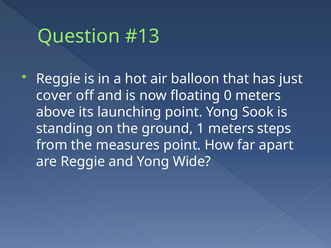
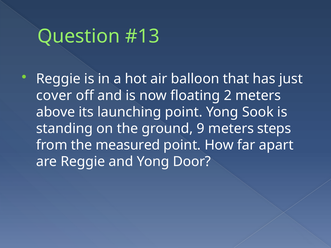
0: 0 -> 2 (228, 96)
1: 1 -> 9 (201, 129)
measures: measures -> measured (128, 145)
Wide: Wide -> Door (192, 162)
